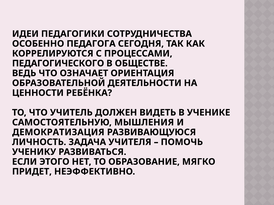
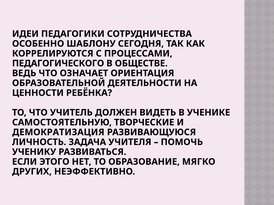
ПЕДАГОГА: ПЕДАГОГА -> ШАБЛОНУ (91, 44)
МЫШЛЕНИЯ: МЫШЛЕНИЯ -> ТВОРЧЕСКИЕ (144, 123)
ПРИДЕТ: ПРИДЕТ -> ДРУГИХ (32, 172)
